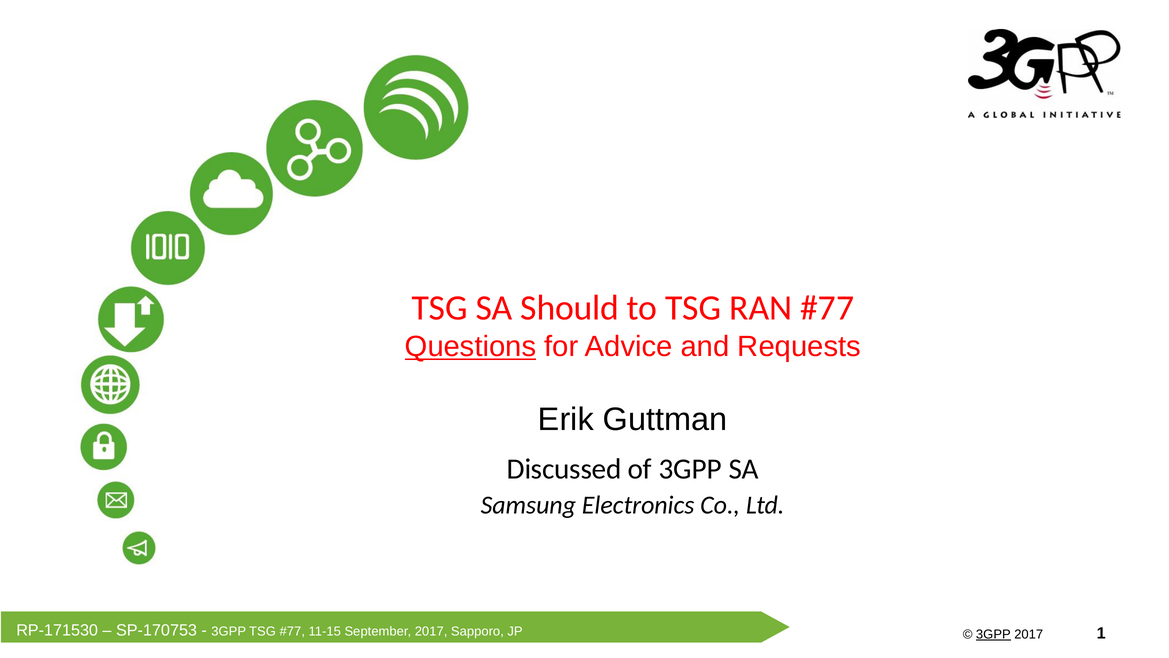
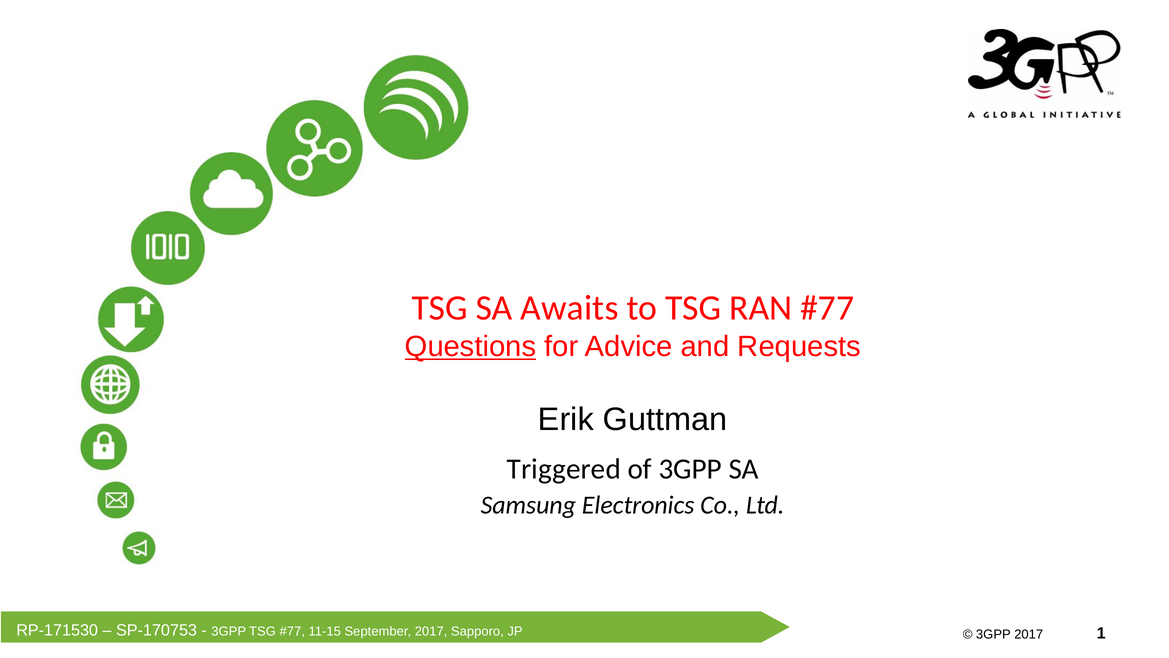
Should: Should -> Awaits (569, 308)
Discussed: Discussed -> Triggered (564, 469)
3GPP underline: present -> none (993, 634)
